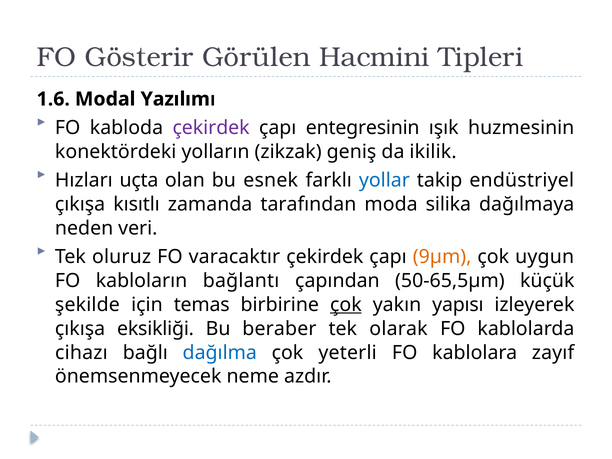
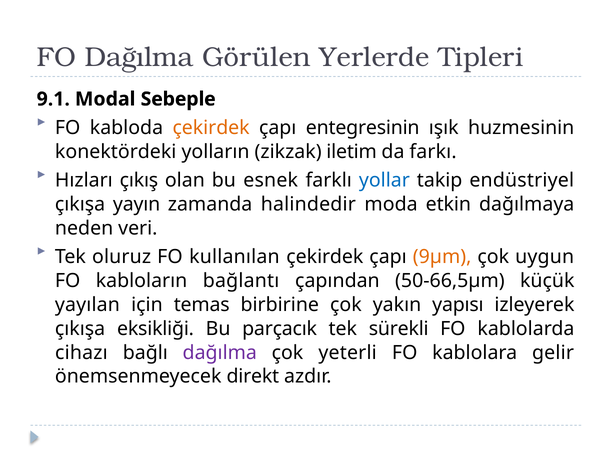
FO Gösterir: Gösterir -> Dağılma (139, 57)
Hacmini: Hacmini -> Yerlerde (374, 57)
1.6: 1.6 -> 9.1 (53, 99)
Yazılımı: Yazılımı -> Sebeple (178, 99)
çekirdek colour: purple -> orange (211, 128)
geniş: geniş -> iletim (352, 152)
ikilik: ikilik -> farkı (433, 152)
uçta: uçta -> çıkış (139, 180)
kısıtlı: kısıtlı -> yayın (137, 204)
tarafından: tarafından -> halindedir (308, 204)
silika: silika -> etkin (448, 204)
varacaktır: varacaktır -> kullanılan (234, 257)
50-65,5µm: 50-65,5µm -> 50-66,5µm (450, 281)
şekilde: şekilde -> yayılan (87, 305)
çok underline: present -> none (346, 305)
beraber: beraber -> parçacık (280, 329)
olarak: olarak -> sürekli (399, 329)
dağılma colour: blue -> purple (220, 353)
zayıf: zayıf -> gelir (553, 353)
neme: neme -> direkt (253, 377)
